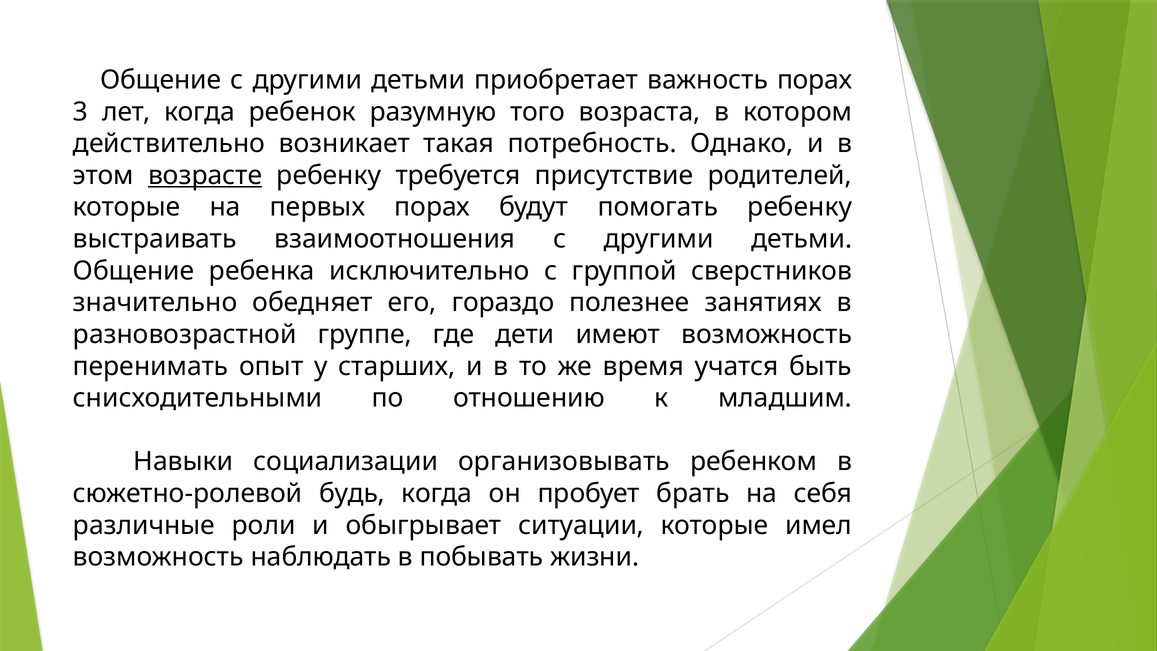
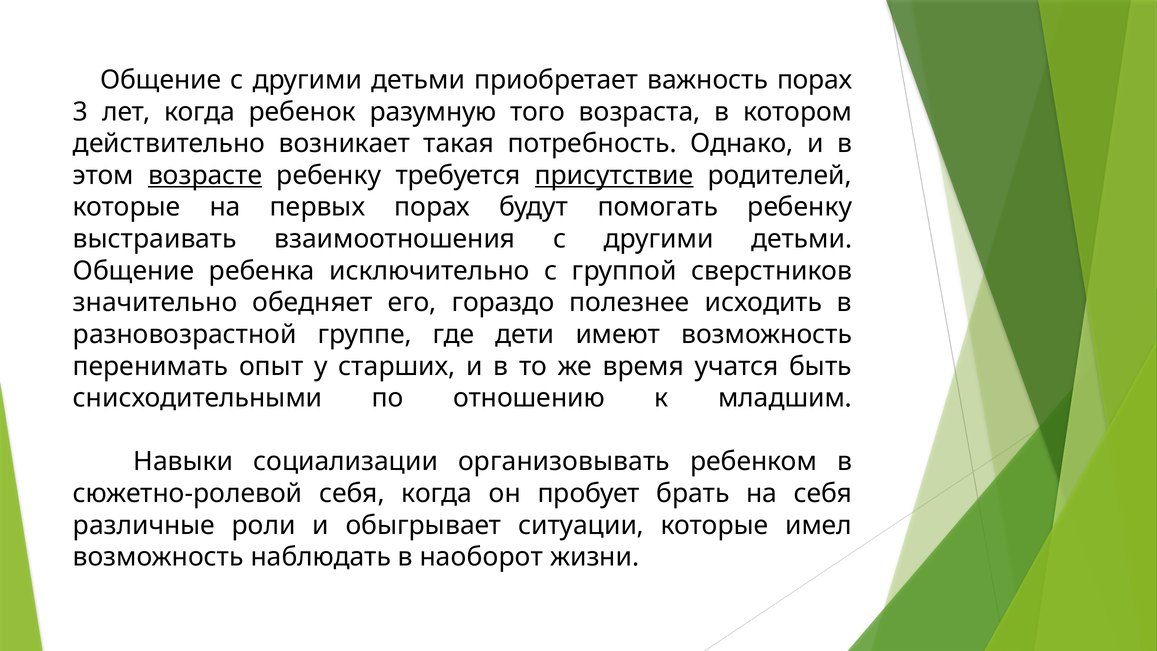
присутствие underline: none -> present (614, 175)
занятиях: занятиях -> исходить (763, 303)
сюжетно-ролевой будь: будь -> себя (352, 493)
побывать: побывать -> наоборот (481, 557)
